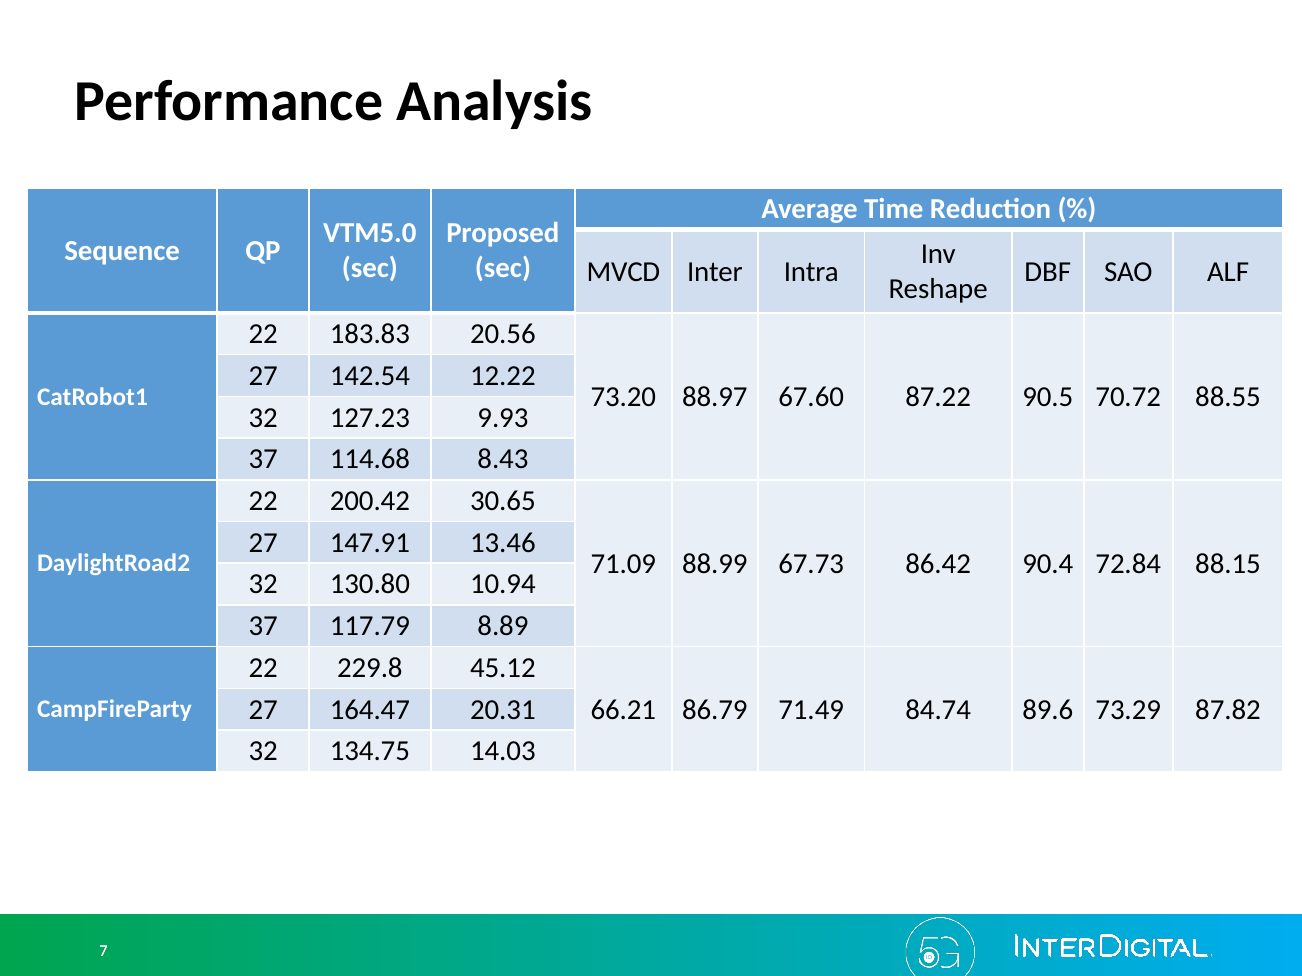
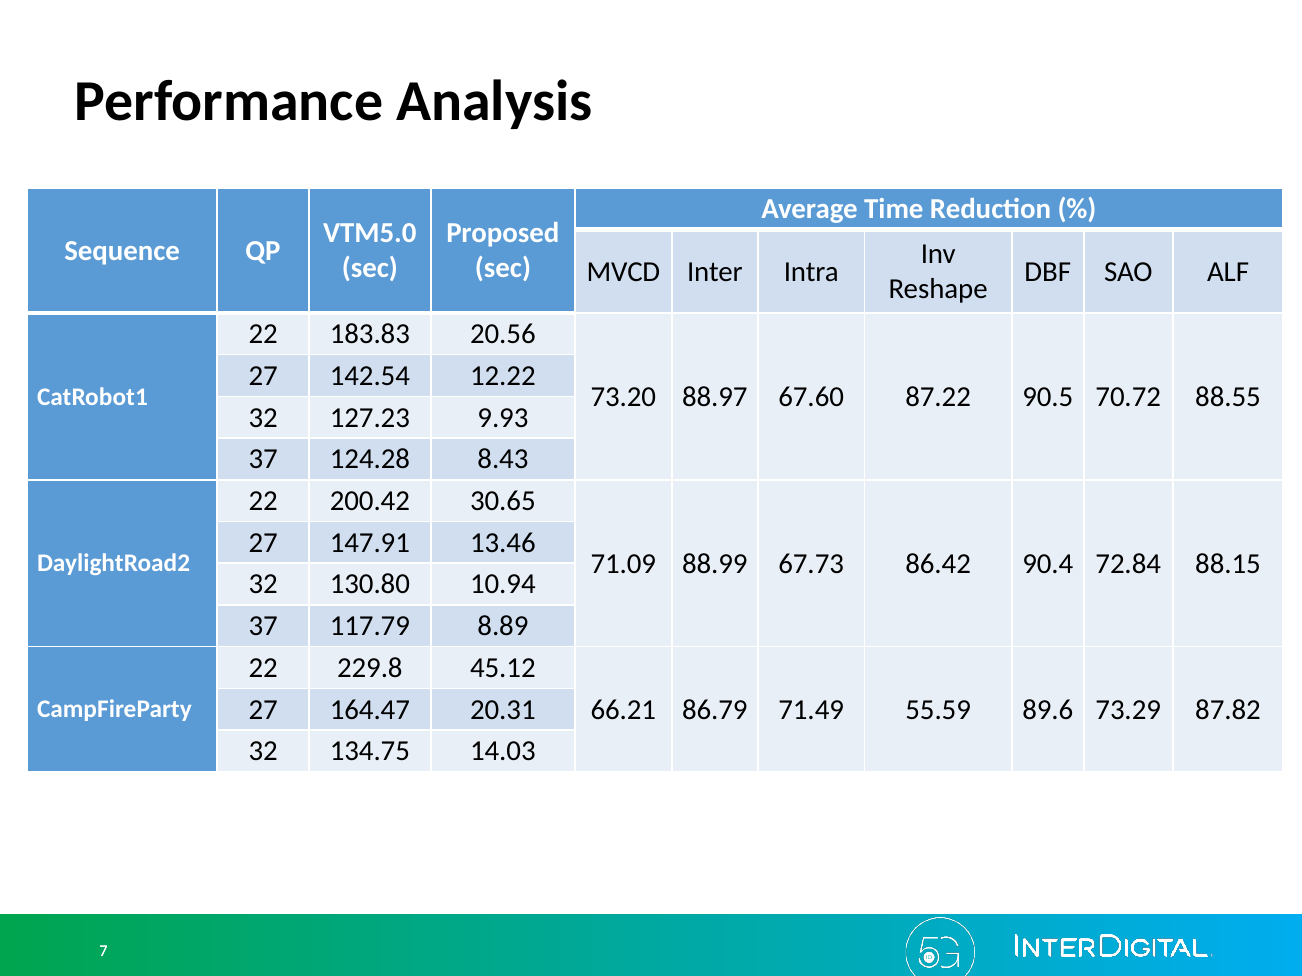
114.68: 114.68 -> 124.28 (370, 460)
84.74: 84.74 -> 55.59 (938, 710)
